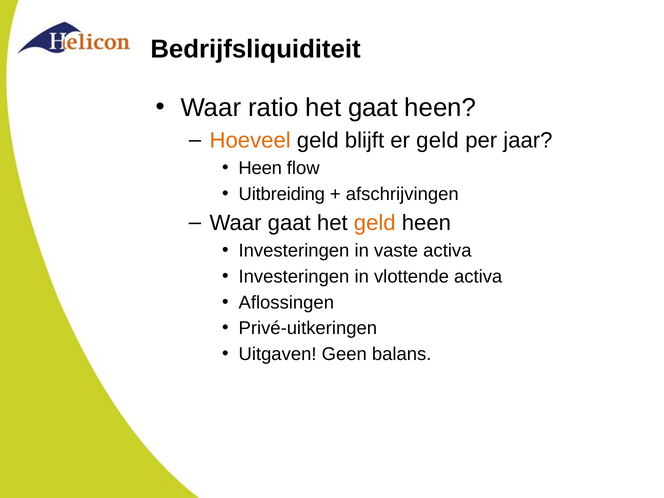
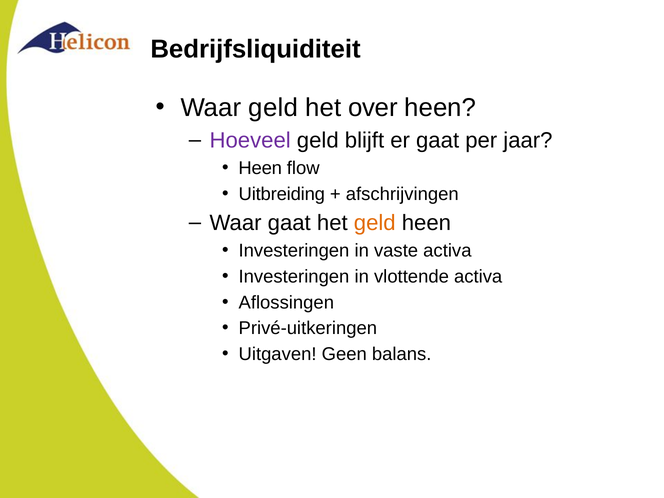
Waar ratio: ratio -> geld (273, 108)
het gaat: gaat -> over (373, 108)
Hoeveel colour: orange -> purple (250, 140)
er geld: geld -> gaat (438, 140)
